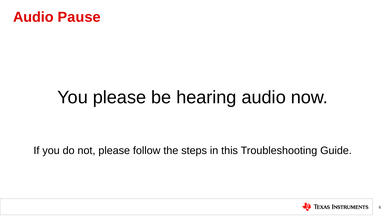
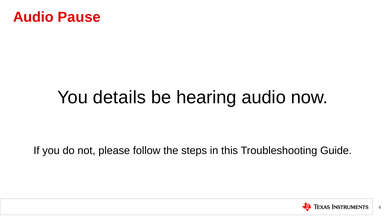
You please: please -> details (119, 97)
